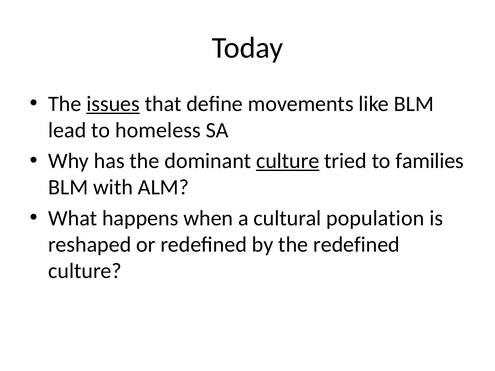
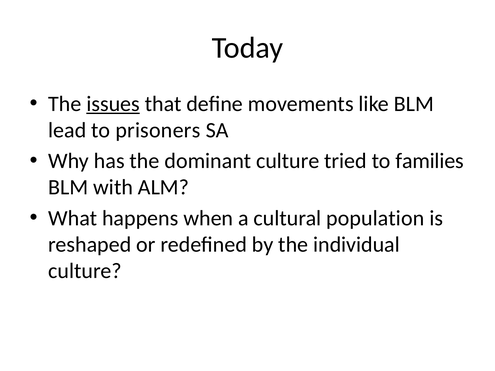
homeless: homeless -> prisoners (158, 130)
culture underline: present -> none (288, 161)
the redefined: redefined -> individual (357, 245)
